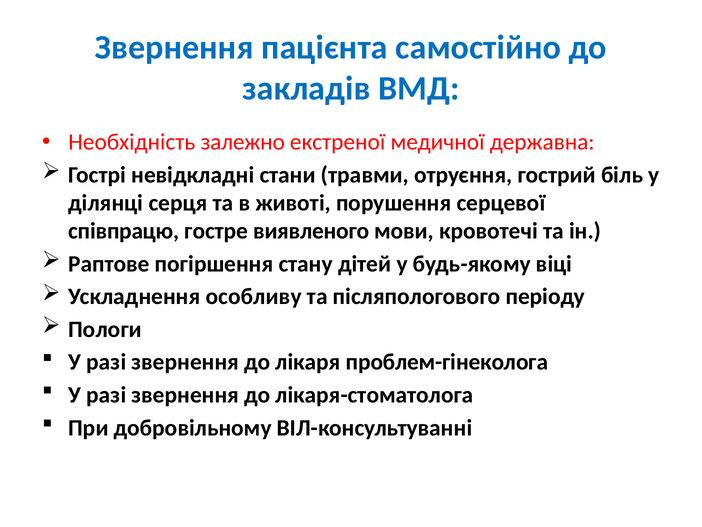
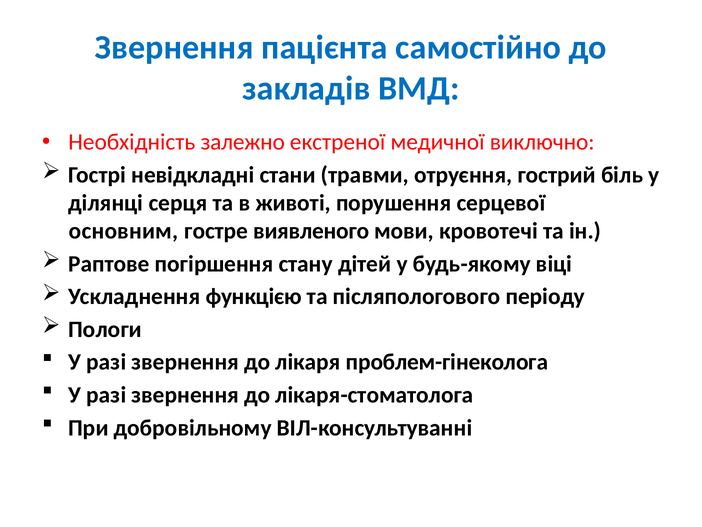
державна: державна -> виключно (542, 142)
співпрацю: співпрацю -> основним (124, 231)
особливу: особливу -> функцією (254, 296)
